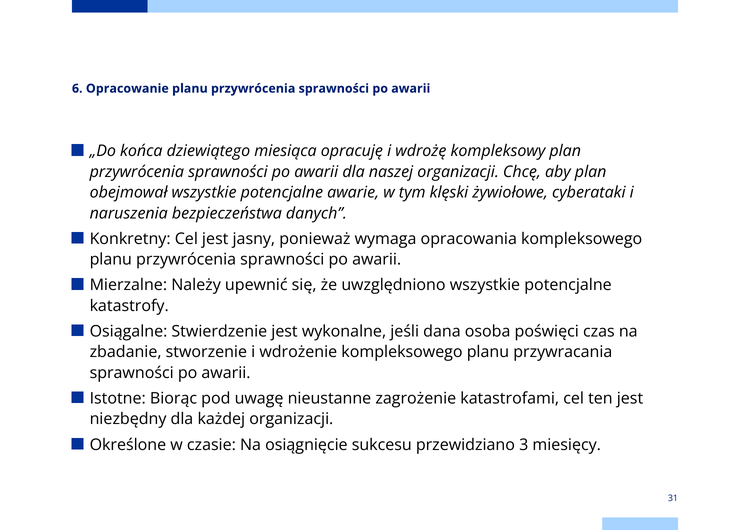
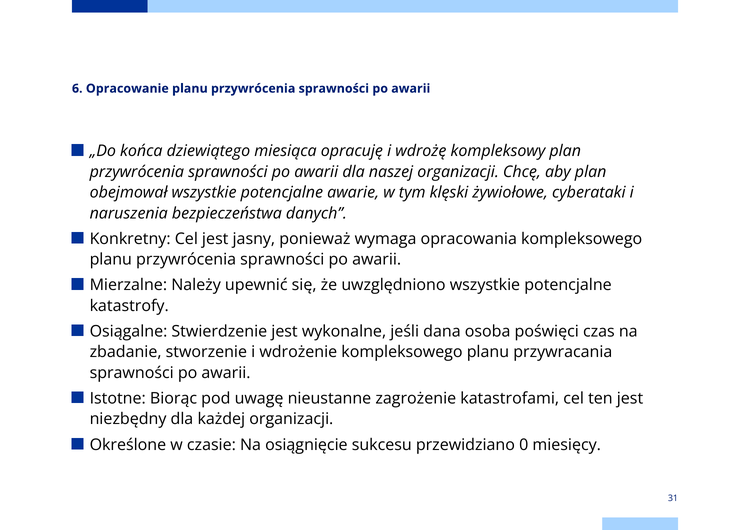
3: 3 -> 0 (524, 445)
